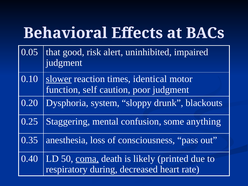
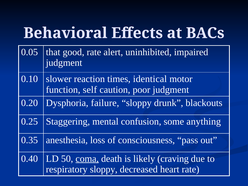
good risk: risk -> rate (94, 52)
slower underline: present -> none (59, 79)
system: system -> failure (105, 103)
printed: printed -> craving (173, 159)
respiratory during: during -> sloppy (104, 169)
